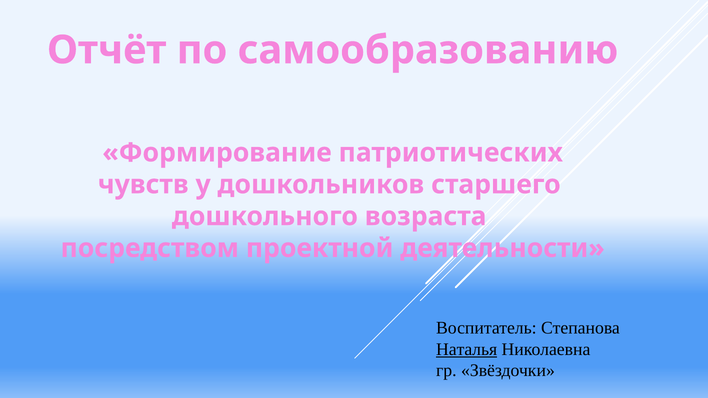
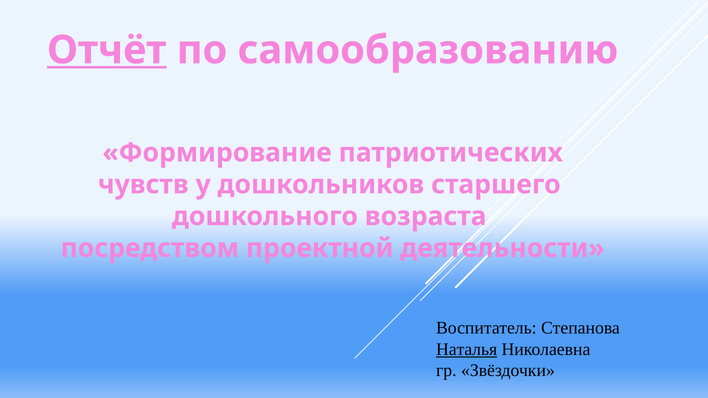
Отчёт underline: none -> present (107, 50)
